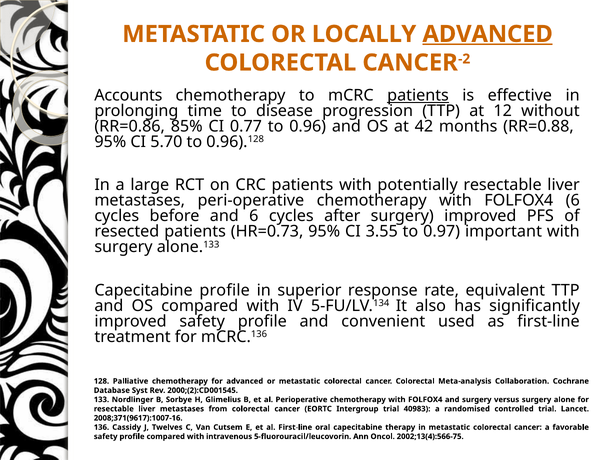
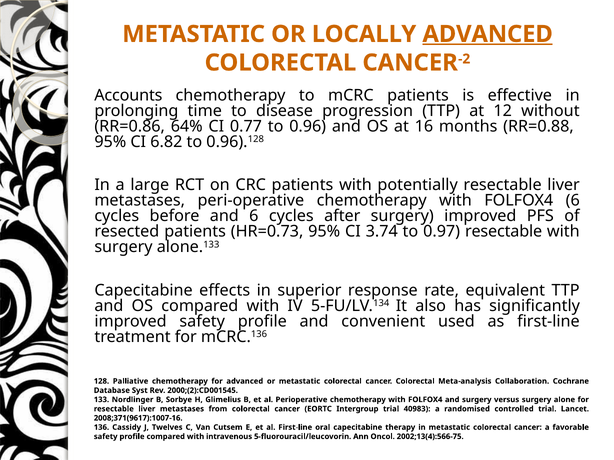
patients underline: present -> none (418, 95)
85%: 85% -> 64% (187, 127)
42: 42 -> 16 (424, 127)
5.70: 5.70 -> 6.82 (166, 142)
3.55: 3.55 -> 3.74 (382, 232)
0.97 important: important -> resectable (504, 232)
Capecitabine profile: profile -> effects (225, 291)
